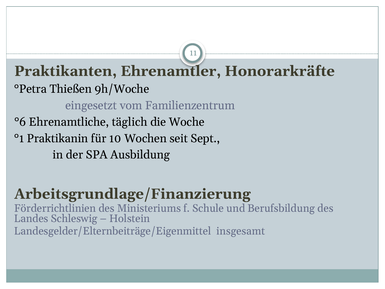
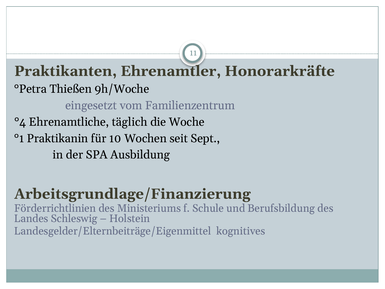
°6: °6 -> °4 (20, 122)
insgesamt: insgesamt -> kognitives (241, 231)
